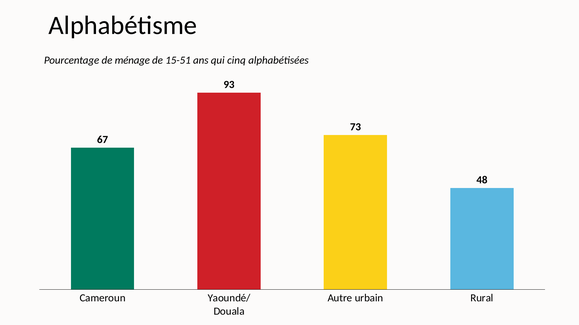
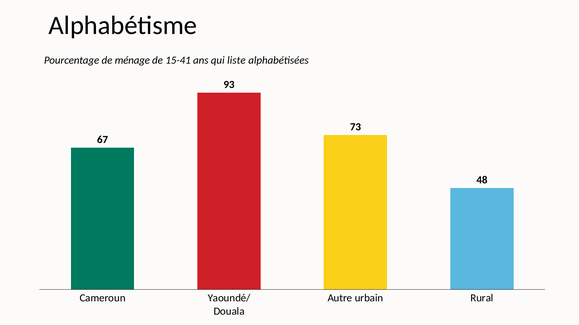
15-51: 15-51 -> 15-41 (178, 60)
cinq: cinq -> liste (236, 60)
